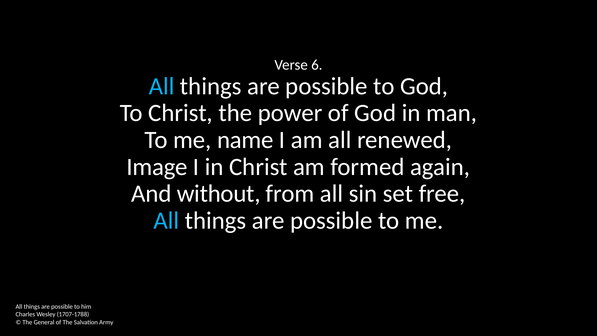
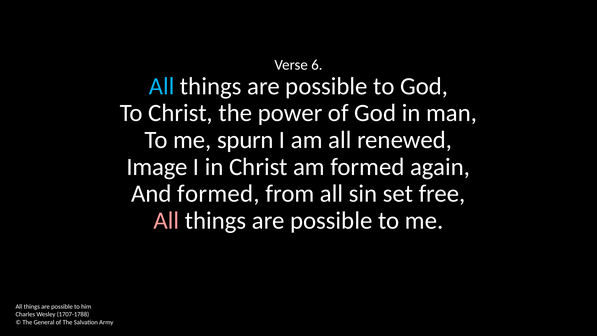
name: name -> spurn (245, 140)
And without: without -> formed (218, 194)
All colour: light blue -> pink (166, 220)
